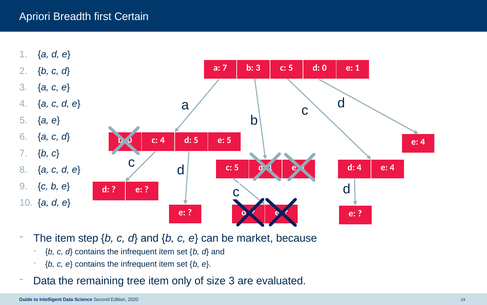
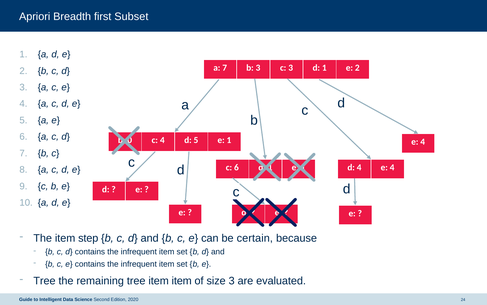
Certain: Certain -> Subset (131, 17)
3 c 5: 5 -> 3 (291, 68)
0: 0 -> 1 (324, 68)
1: 1 -> 2 (357, 68)
5 e 5: 5 -> 1 (229, 140)
5: 5 -> 6 (236, 167)
market: market -> certain (255, 238)
Data: Data -> Tree (44, 280)
item only: only -> item (182, 280)
